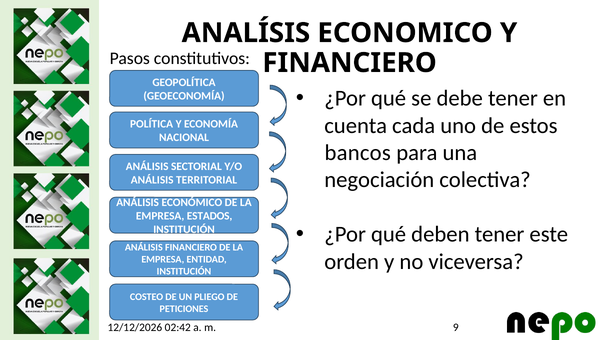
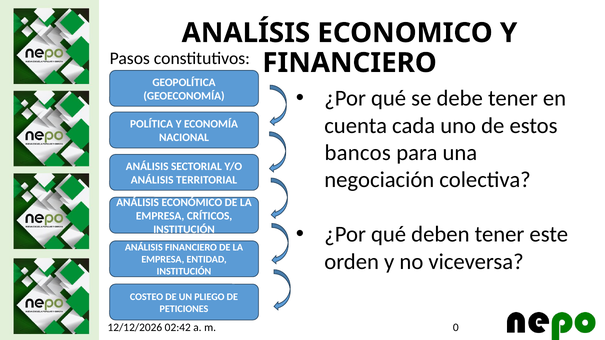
ESTADOS: ESTADOS -> CRÍTICOS (210, 216)
9: 9 -> 0 (456, 328)
